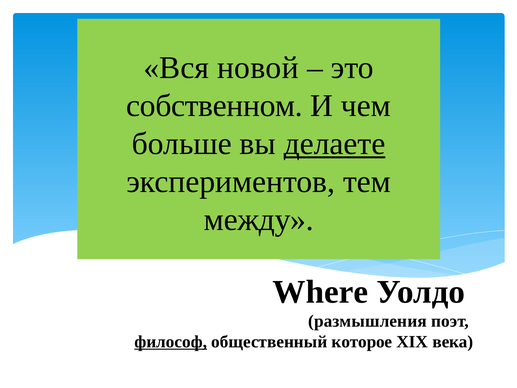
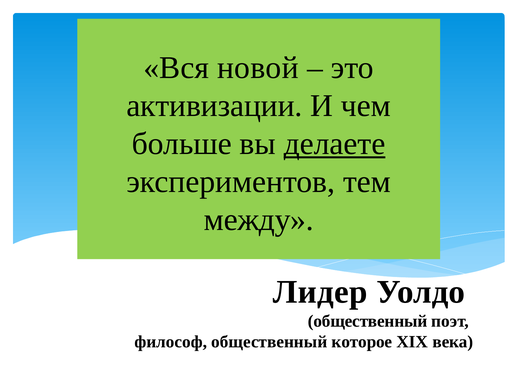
собственном: собственном -> активизации (214, 106)
Where: Where -> Лидер (320, 292)
размышления: размышления -> общественный (368, 321)
философ underline: present -> none (171, 342)
